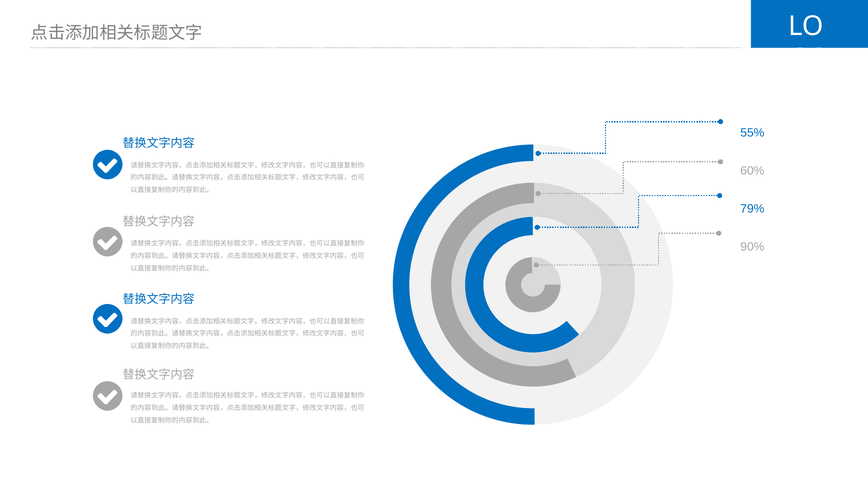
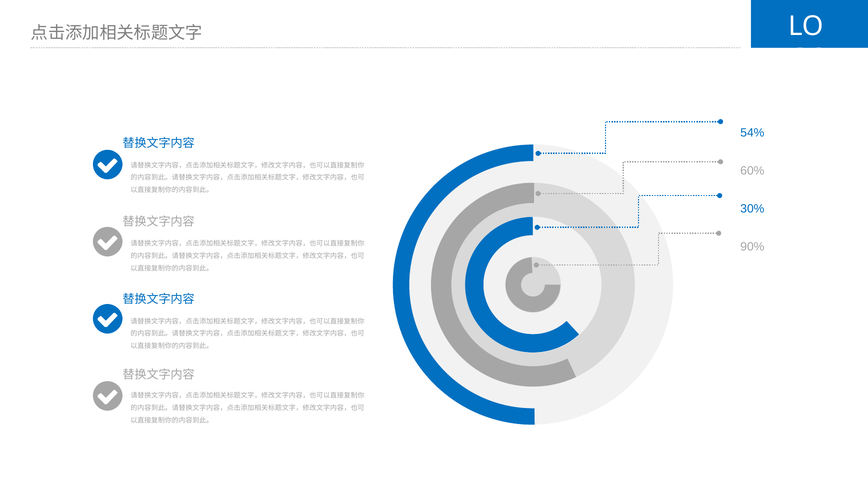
55%: 55% -> 54% (752, 133)
79%: 79% -> 30% (752, 209)
